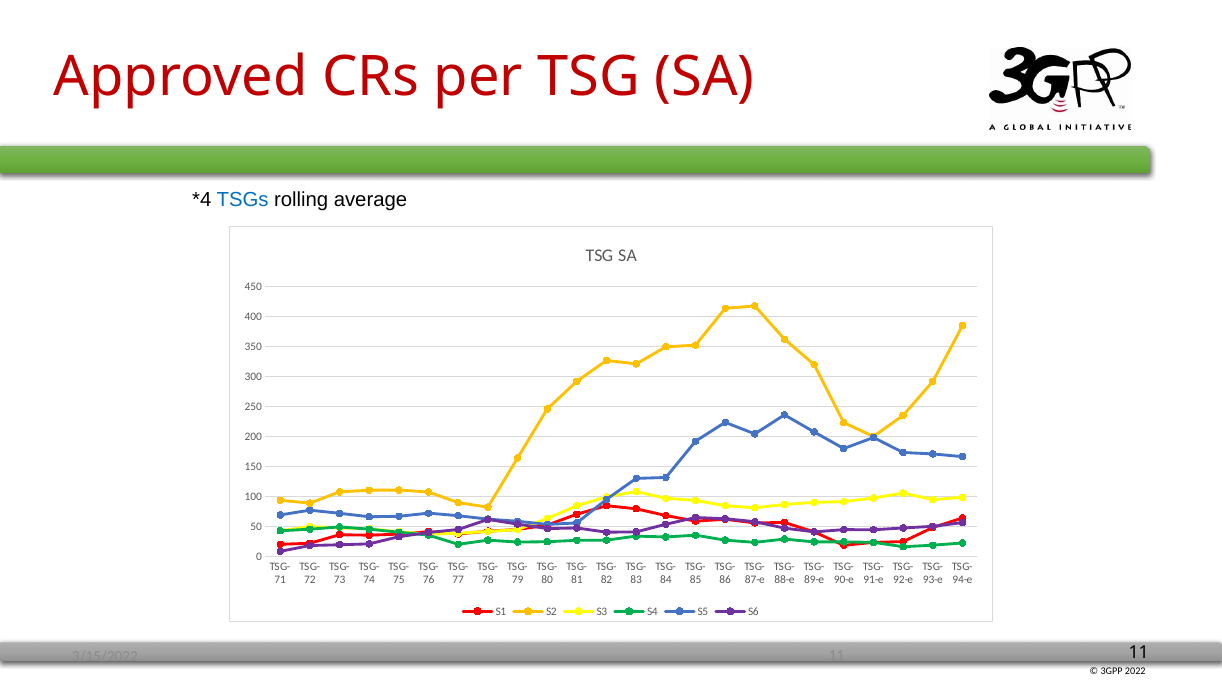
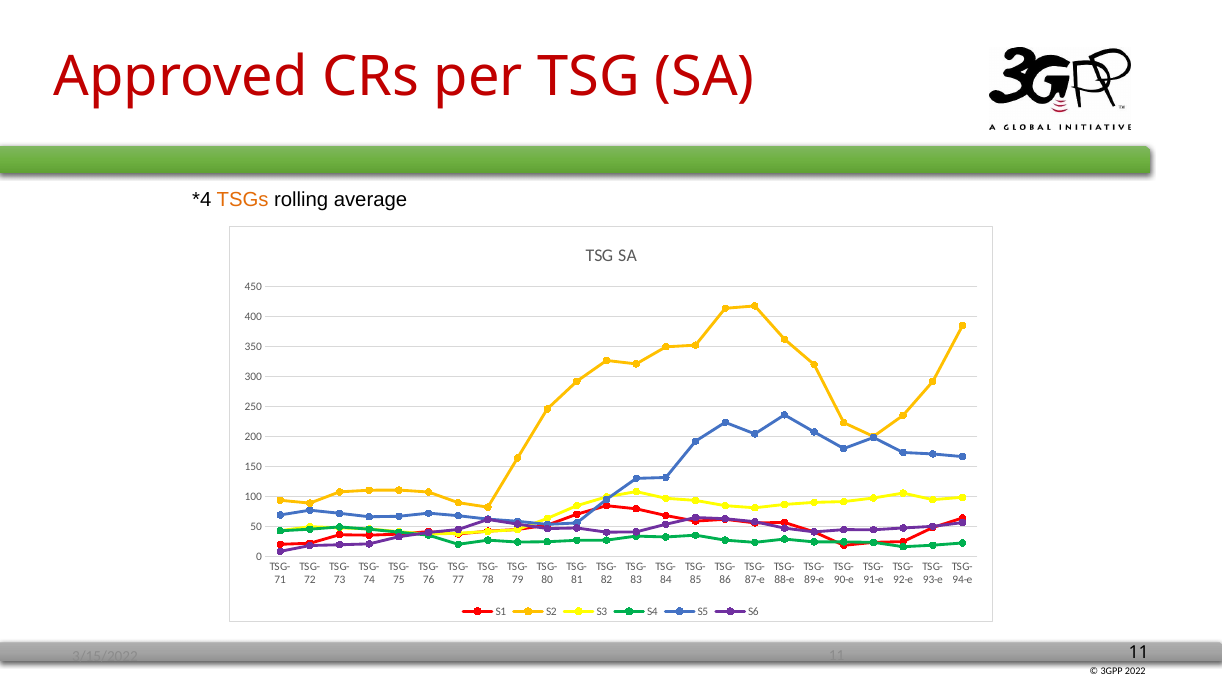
TSGs colour: blue -> orange (243, 200)
